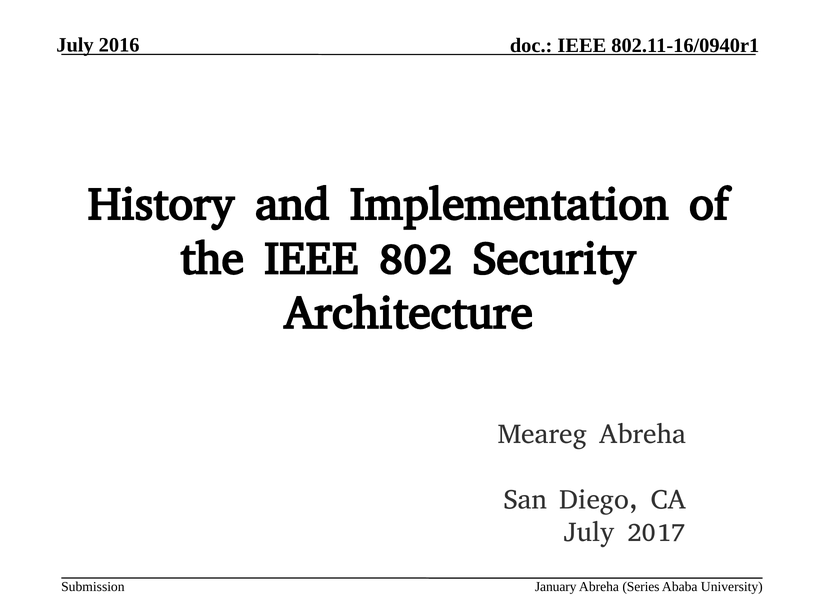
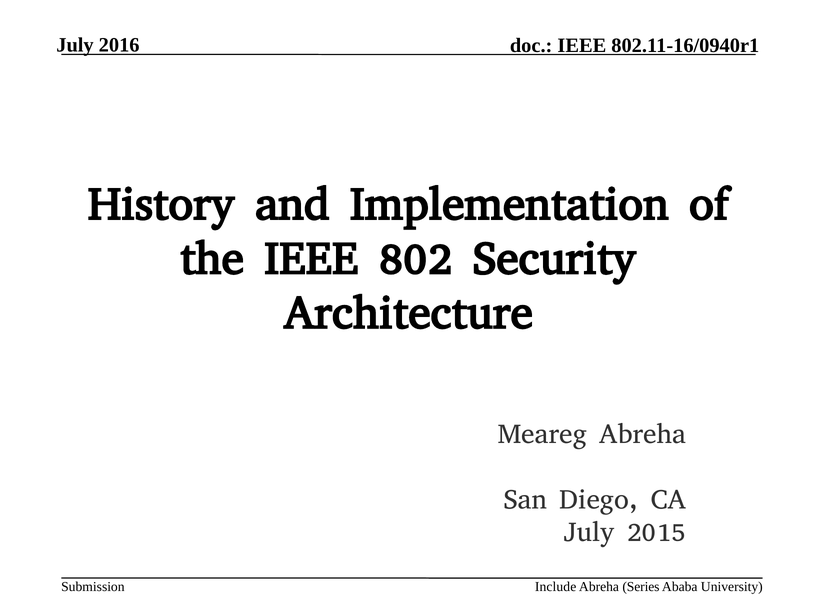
2017: 2017 -> 2015 (657, 533)
January: January -> Include (556, 588)
